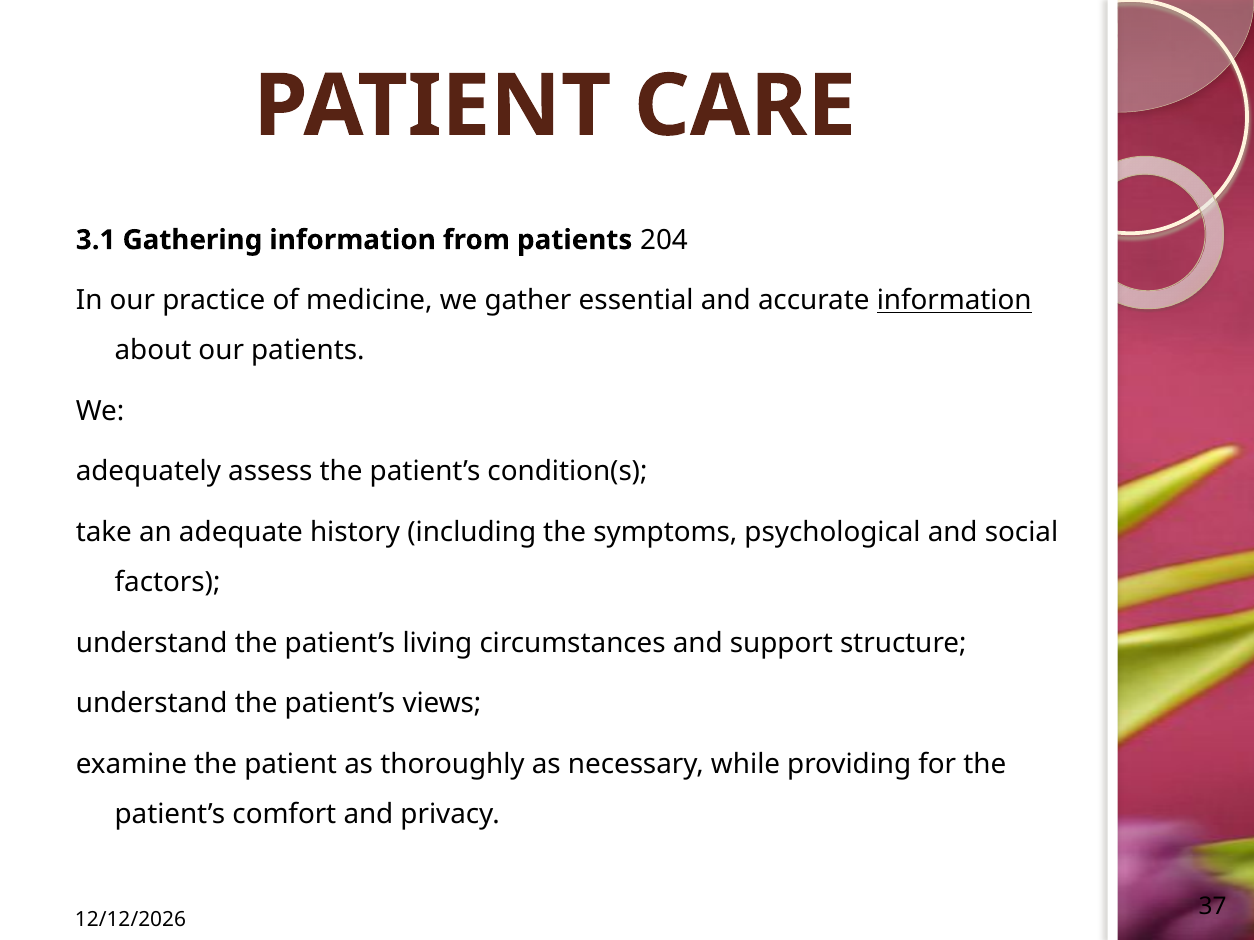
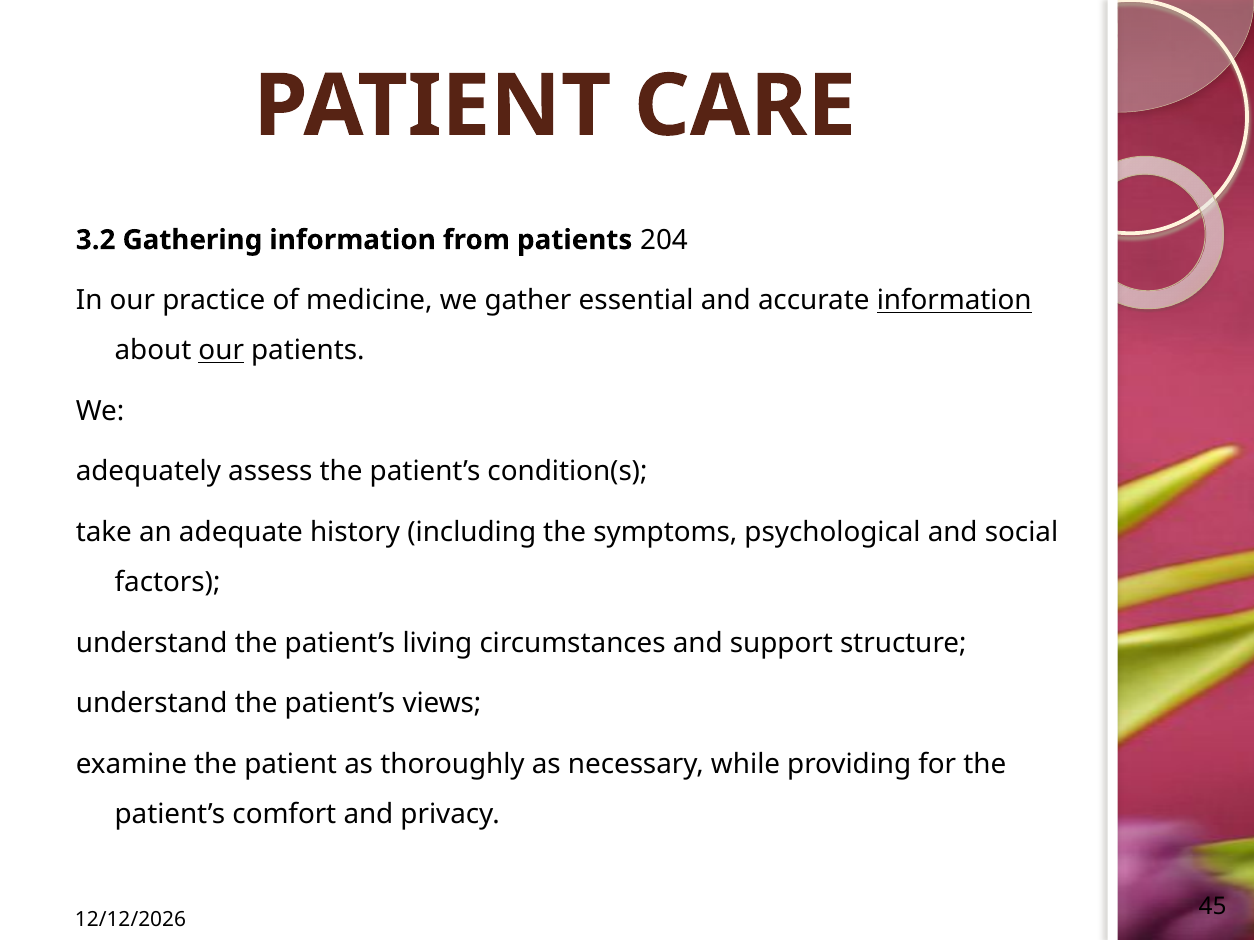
3.1: 3.1 -> 3.2 (96, 240)
our underline: none -> present (221, 351)
37: 37 -> 45 (1213, 907)
